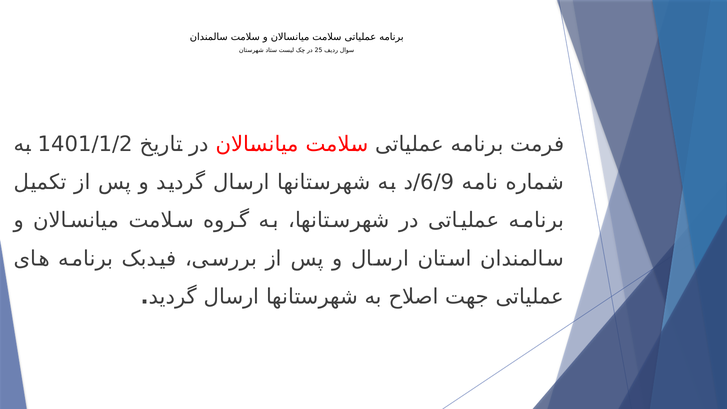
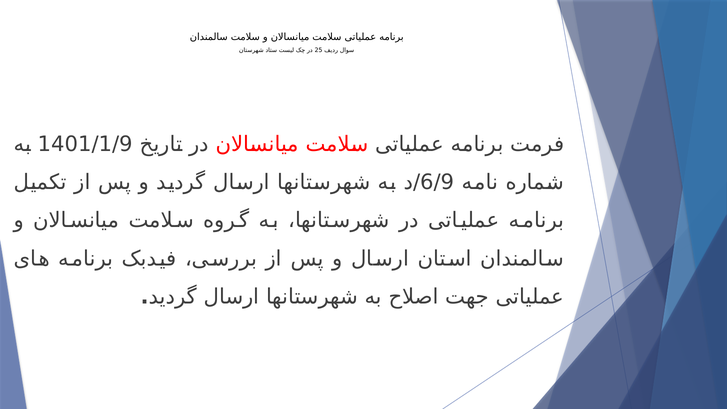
1401/1/2: 1401/1/2 -> 1401/1/9 (85, 144)
